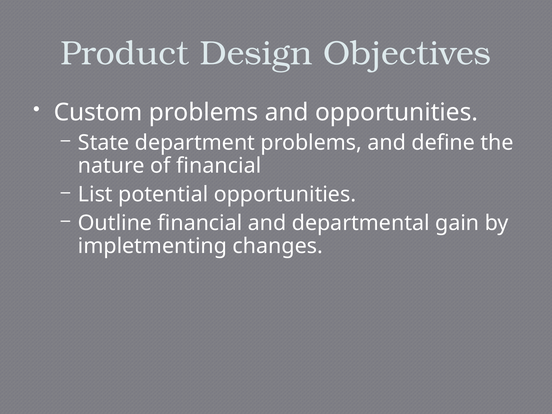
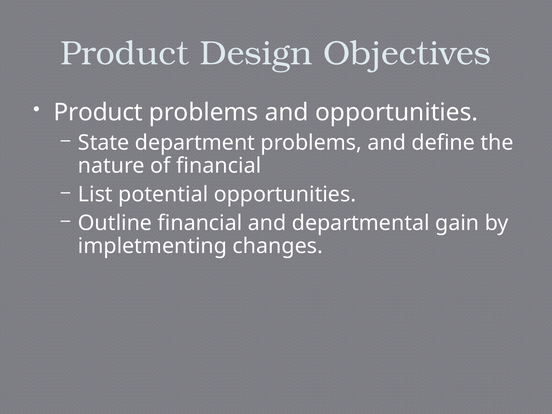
Custom: Custom -> Product (98, 112)
